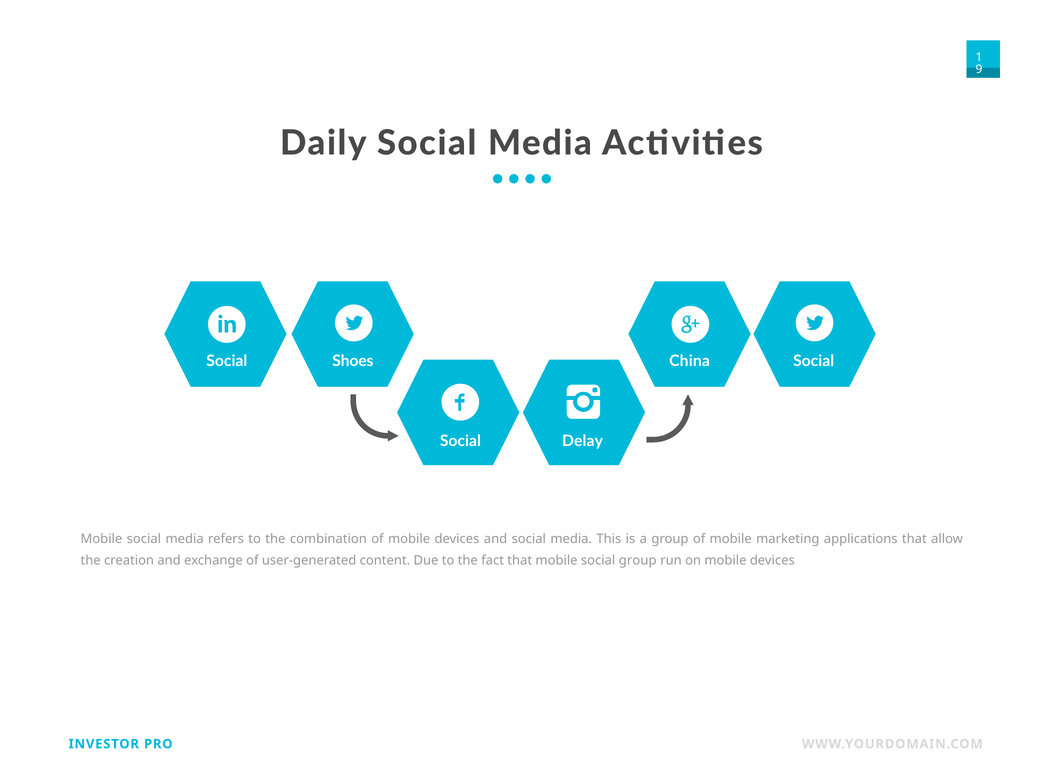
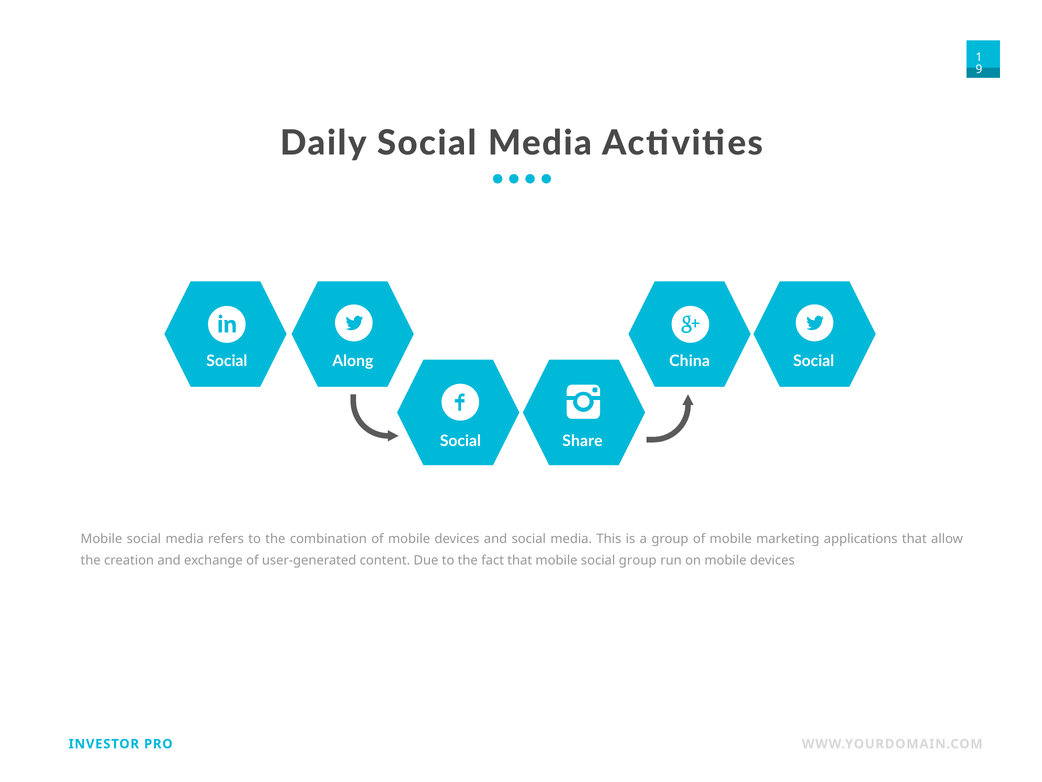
Shoes: Shoes -> Along (353, 361)
Delay: Delay -> Share (582, 441)
